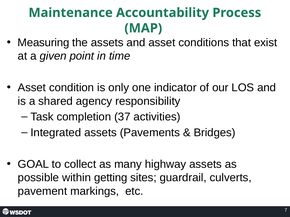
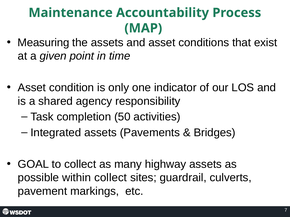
37: 37 -> 50 (122, 117)
within getting: getting -> collect (111, 178)
